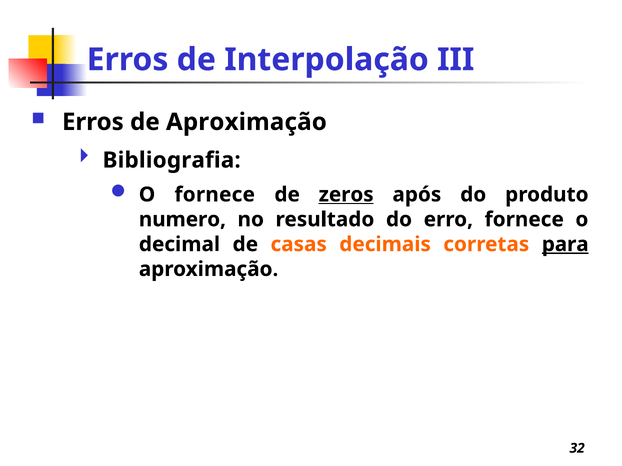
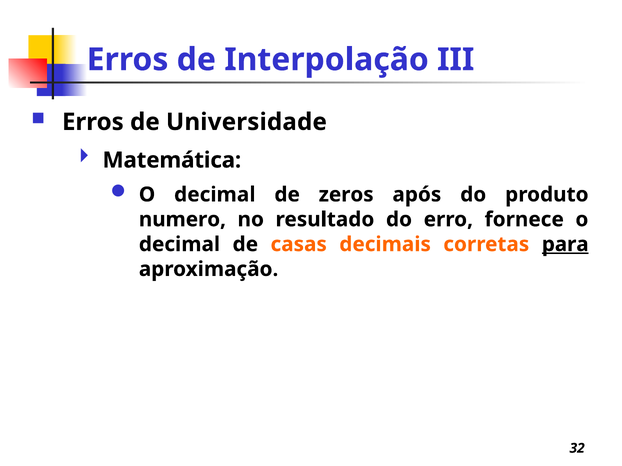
de Aproximação: Aproximação -> Universidade (246, 122)
Bibliografia: Bibliografia -> Matemática (172, 160)
fornece: fornece -> decimal (215, 195)
zeros underline: present -> none (346, 195)
